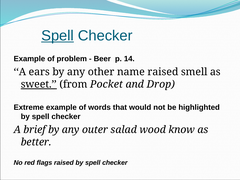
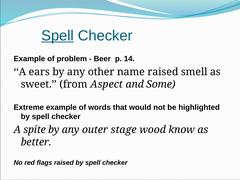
sweet underline: present -> none (39, 84)
Pocket: Pocket -> Aspect (107, 84)
Drop: Drop -> Some (161, 84)
brief: brief -> spite (35, 130)
salad: salad -> stage (124, 130)
